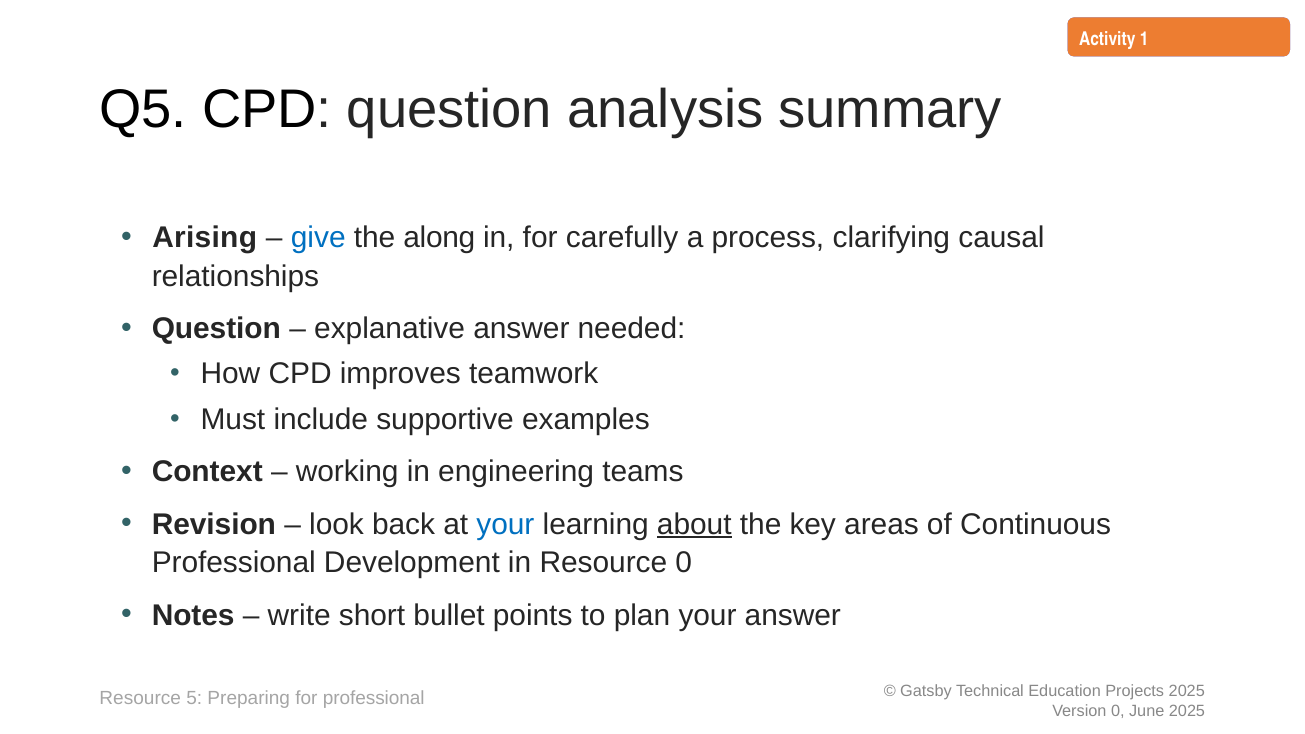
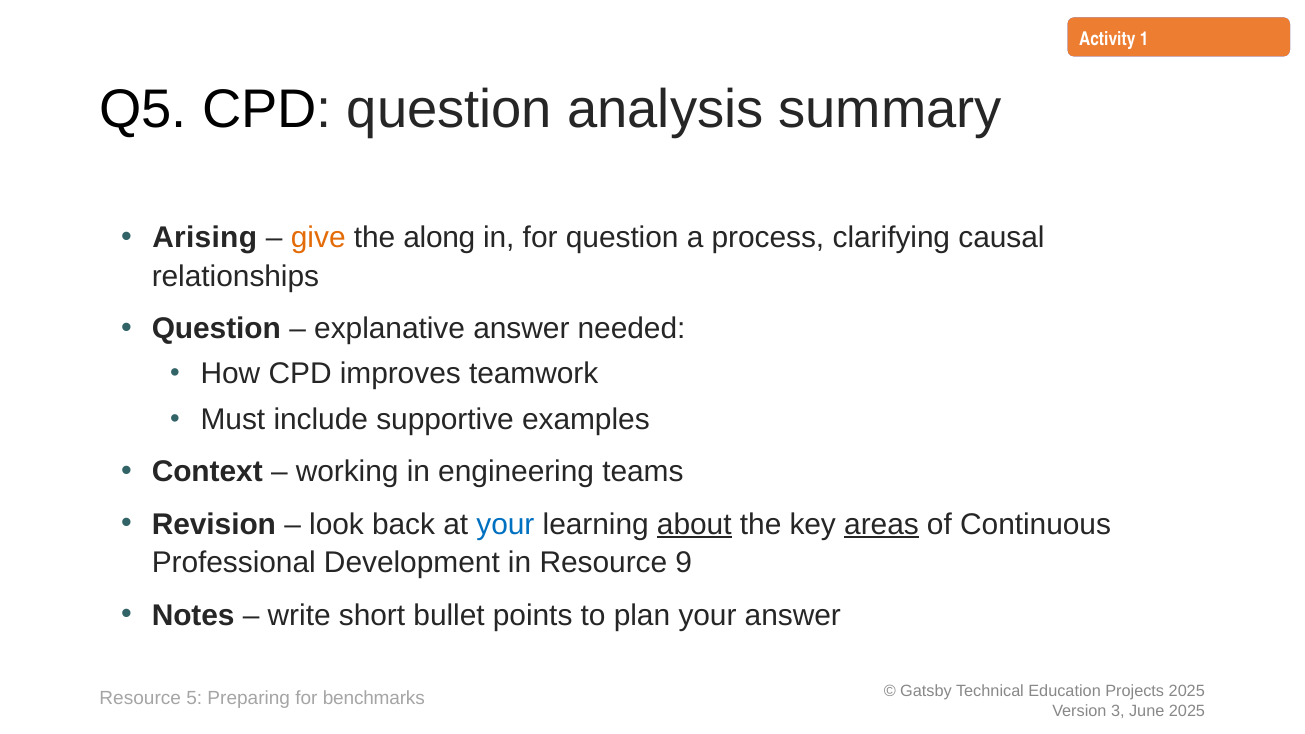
give colour: blue -> orange (318, 238)
for carefully: carefully -> question (622, 238)
areas underline: none -> present (882, 524)
Resource 0: 0 -> 9 (684, 563)
for professional: professional -> benchmarks (374, 698)
0: 0 -> 3 (1118, 711)
